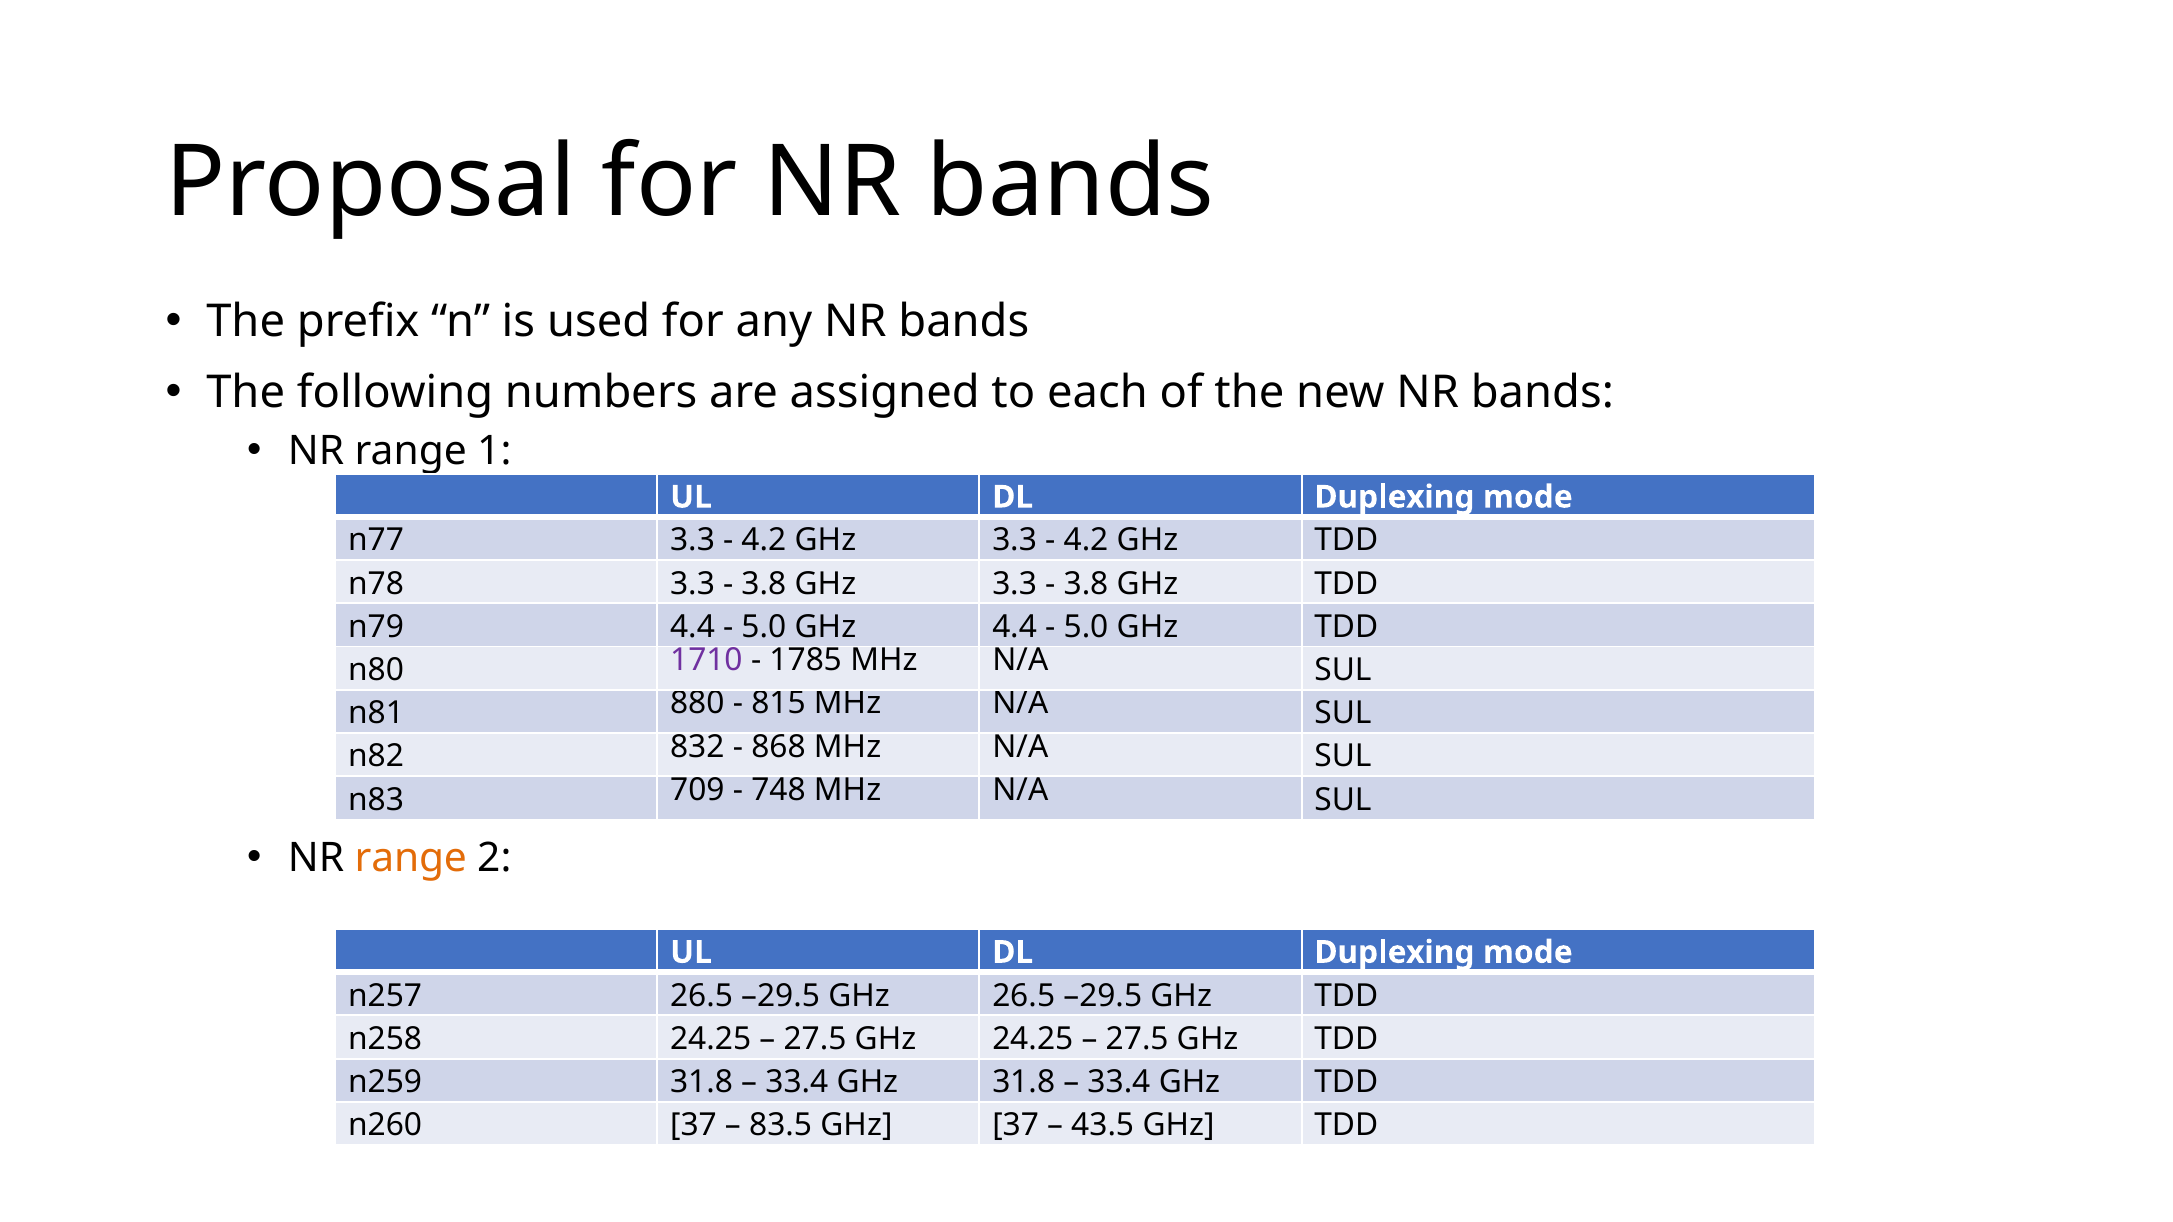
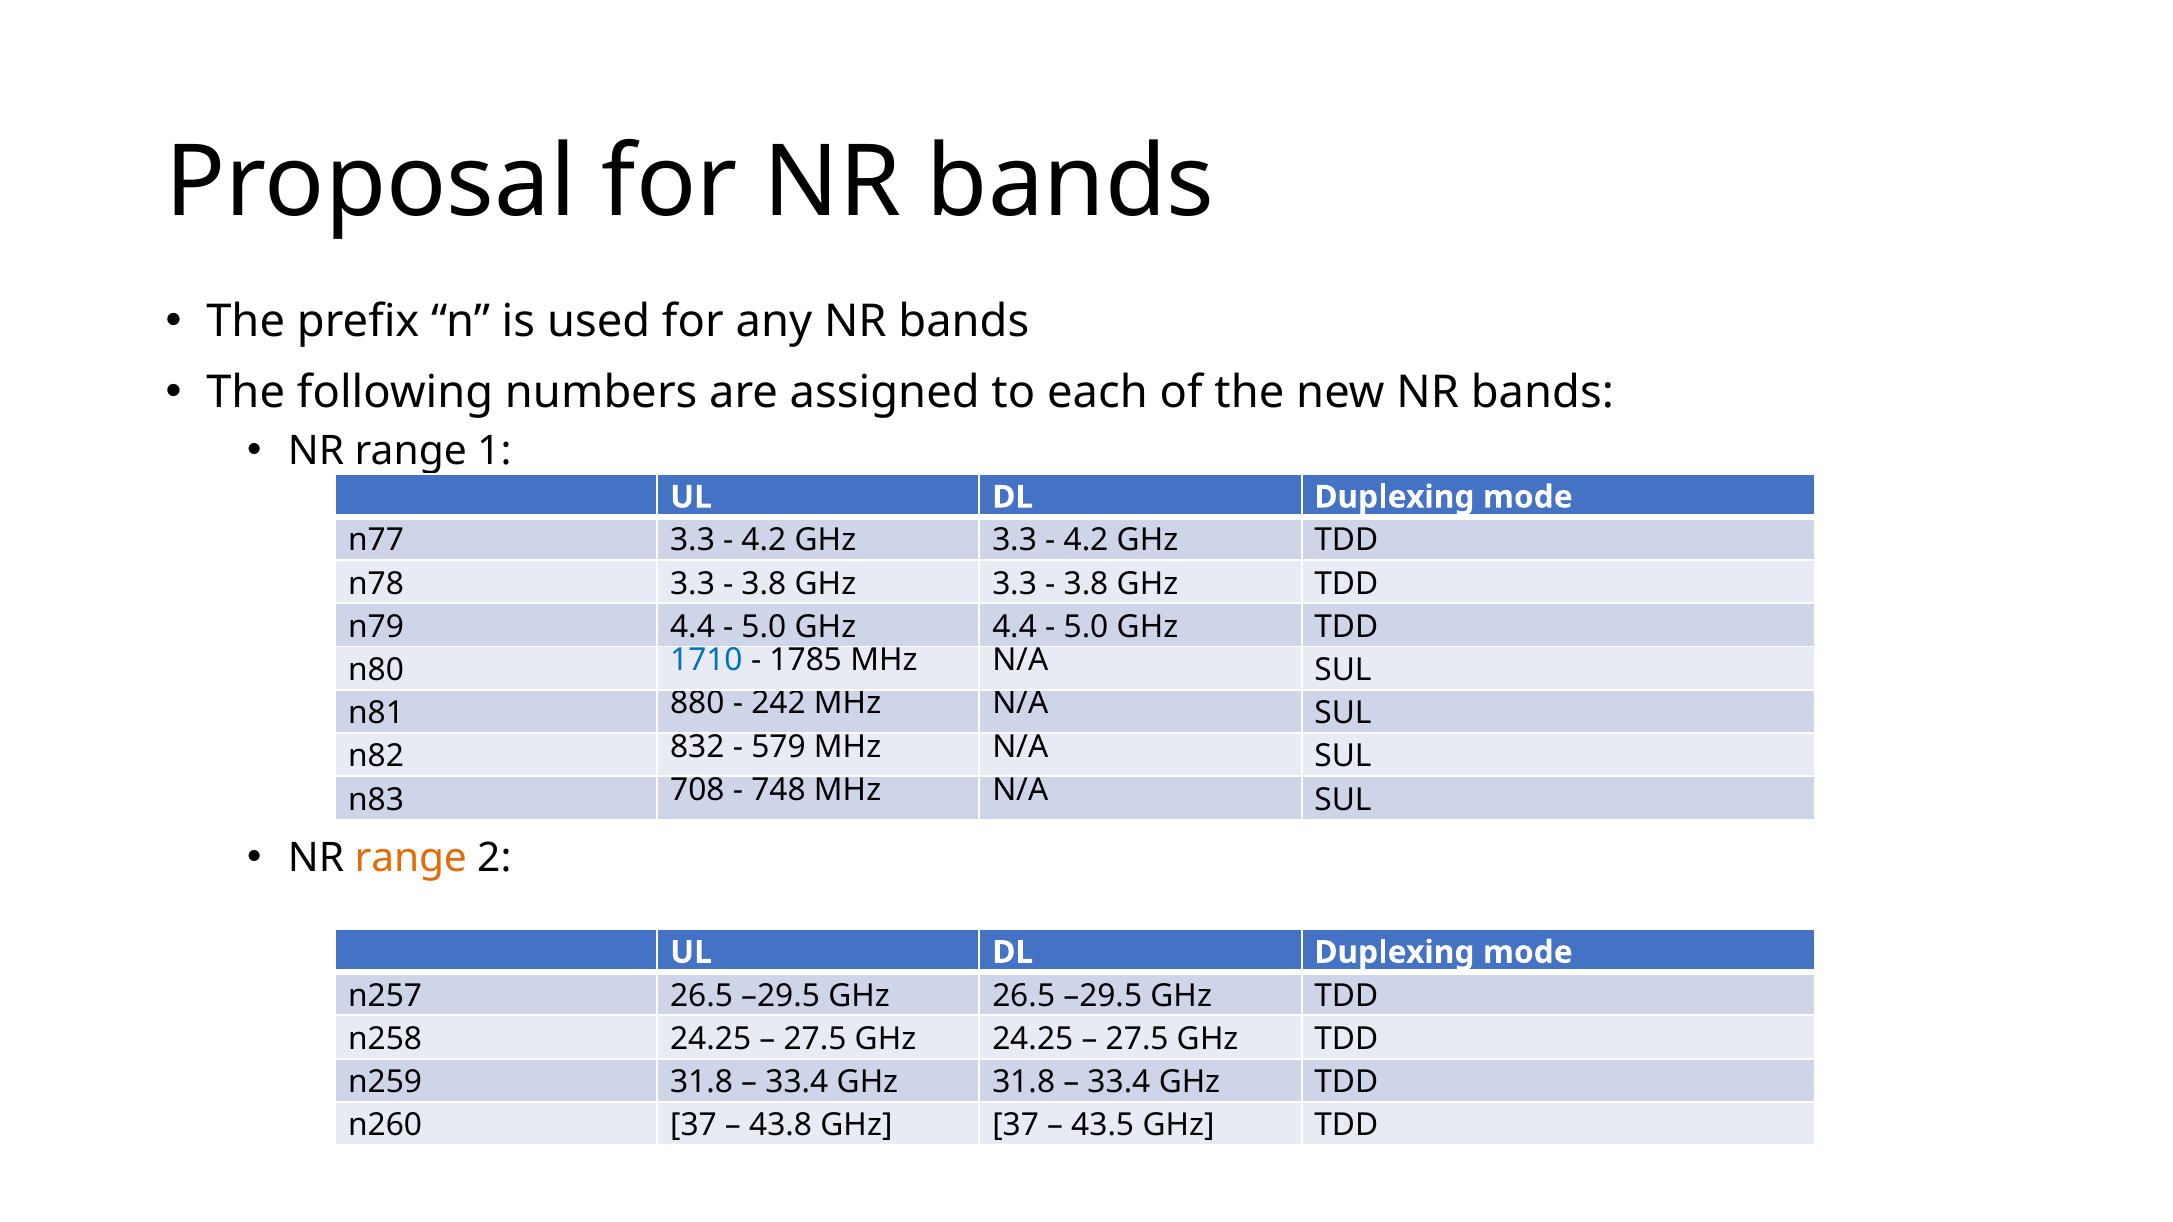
1710 colour: purple -> blue (706, 660)
815: 815 -> 242 (779, 704)
868: 868 -> 579 (779, 747)
709: 709 -> 708 (697, 790)
83.5: 83.5 -> 43.8 (781, 1126)
